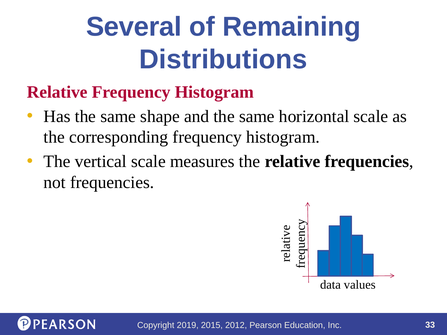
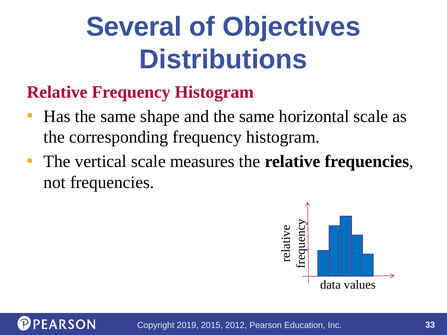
Remaining: Remaining -> Objectives (292, 27)
